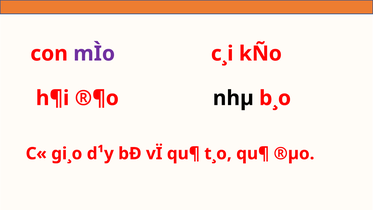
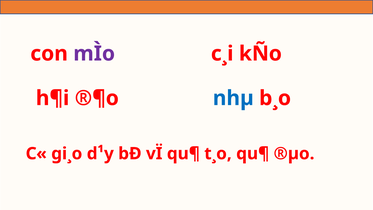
nhµ colour: black -> blue (233, 98)
